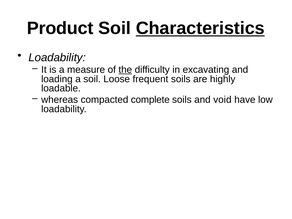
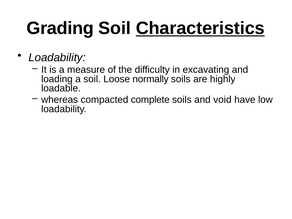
Product: Product -> Grading (60, 28)
the underline: present -> none (125, 70)
frequent: frequent -> normally (151, 79)
